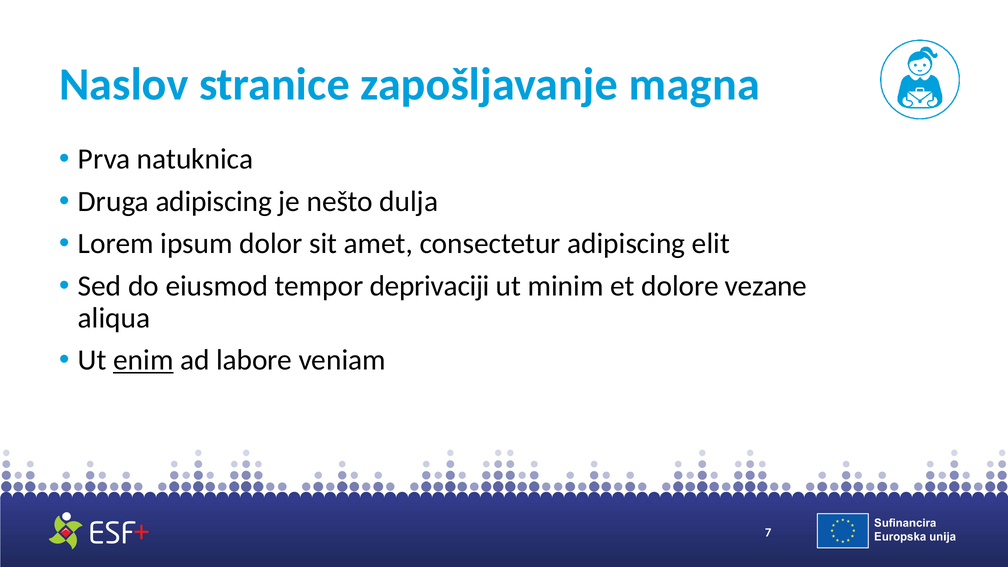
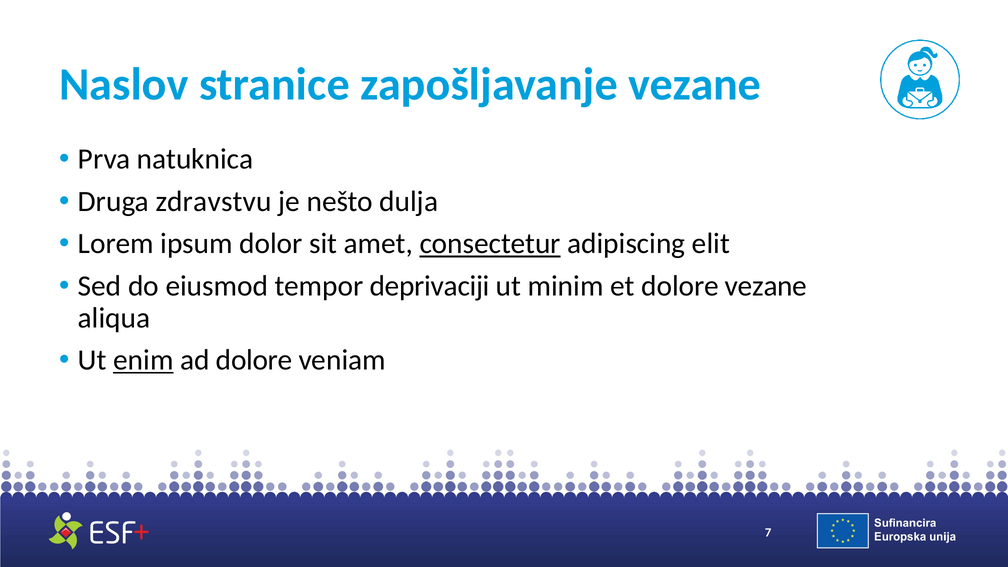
zapošljavanje magna: magna -> vezane (695, 85)
Druga adipiscing: adipiscing -> zdravstvu (214, 202)
consectetur underline: none -> present (490, 244)
ad labore: labore -> dolore (254, 360)
